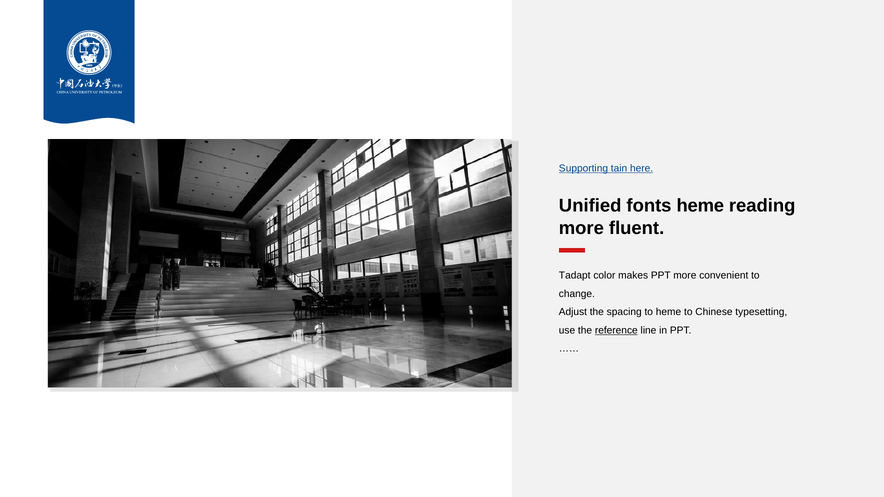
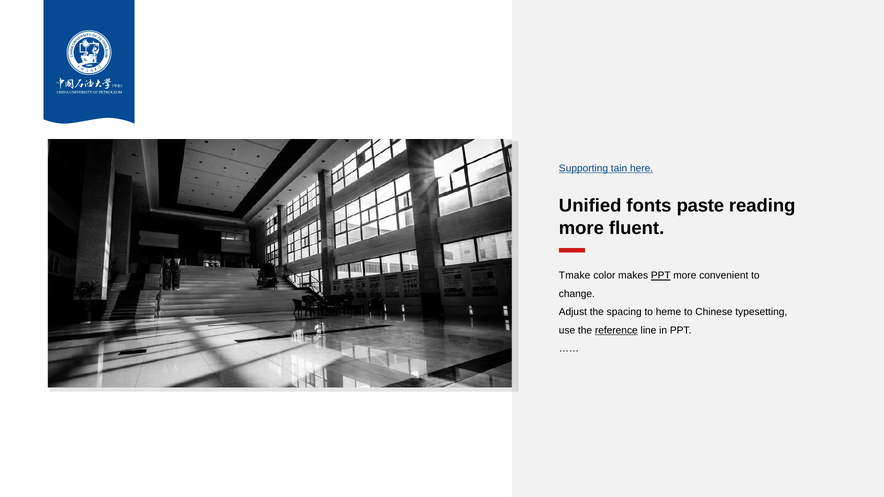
fonts heme: heme -> paste (700, 206)
adapt: adapt -> make (578, 276)
PPT underline: none -> present (661, 276)
